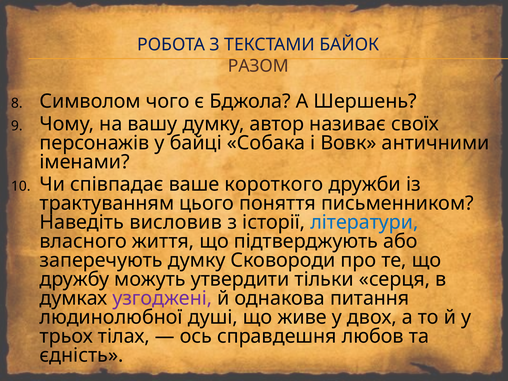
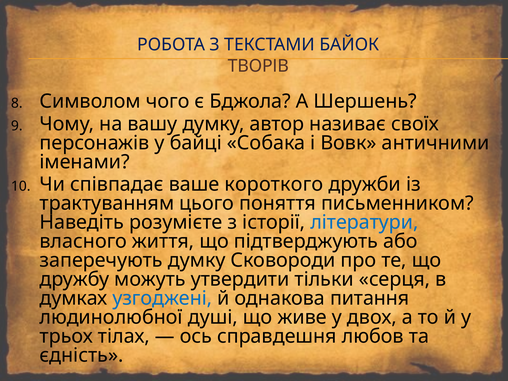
РАЗОМ: РАЗОМ -> ТВОРІВ (258, 66)
висловив: висловив -> розумієте (176, 222)
узгодженi colour: purple -> blue (162, 298)
